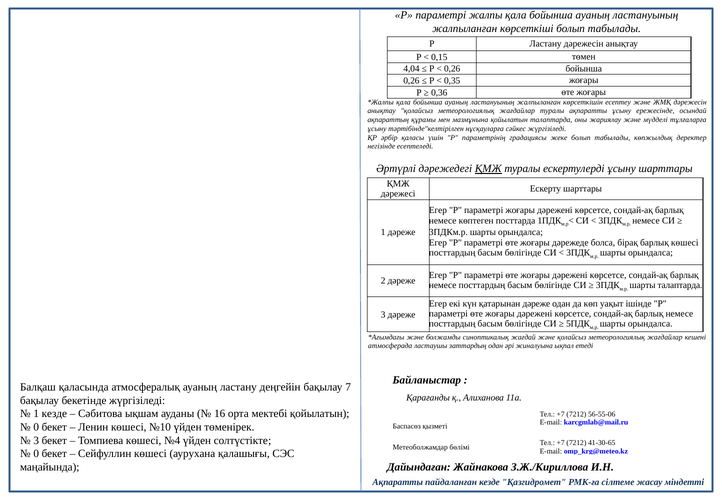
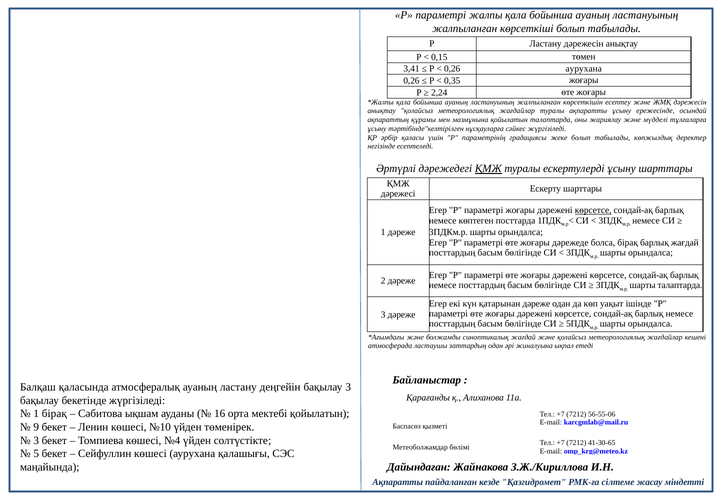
4,04: 4,04 -> 3,41 (411, 69)
0,26 бойынша: бойынша -> аурухана (584, 68)
0,36: 0,36 -> 2,24 (439, 93)
көрсетсе underline: none -> present (593, 210)
барлық көшесі: көшесі -> жағдай (685, 242)
бақылау 7: 7 -> 3 (348, 387)
1 кезде: кезде -> бірақ (54, 414)
0: 0 -> 9 (36, 427)
0: 0 -> 5 (36, 454)
